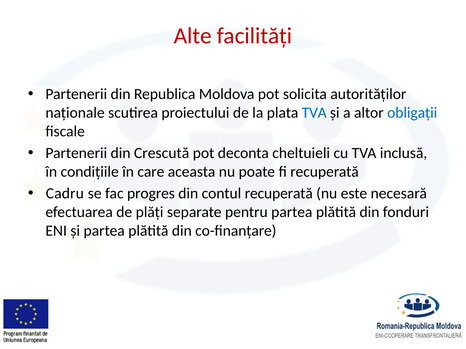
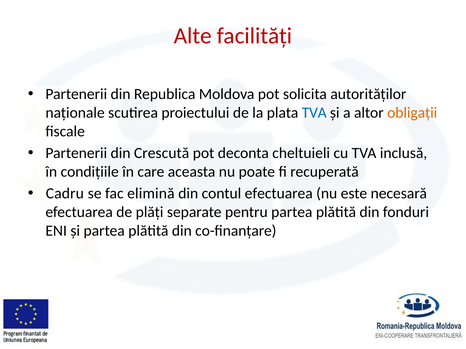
obligații colour: blue -> orange (412, 113)
progres: progres -> elimină (151, 194)
contul recuperată: recuperată -> efectuarea (279, 194)
